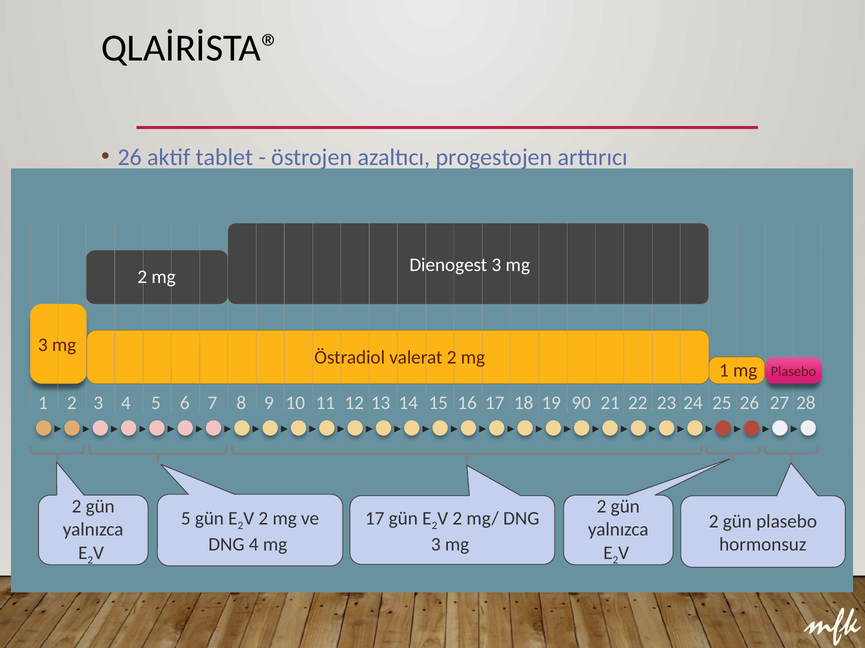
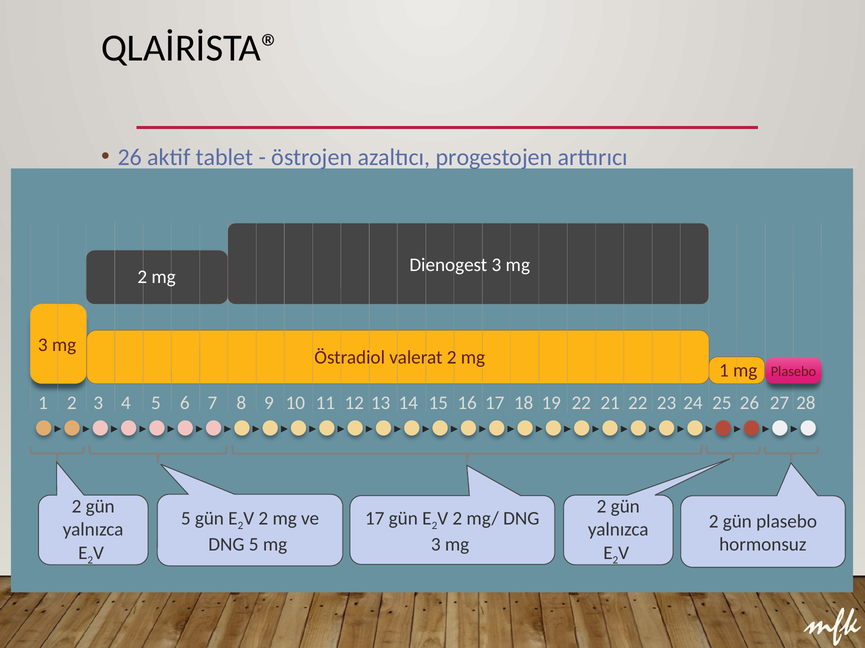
19 90: 90 -> 22 (581, 403)
DNG 4: 4 -> 5 (254, 545)
